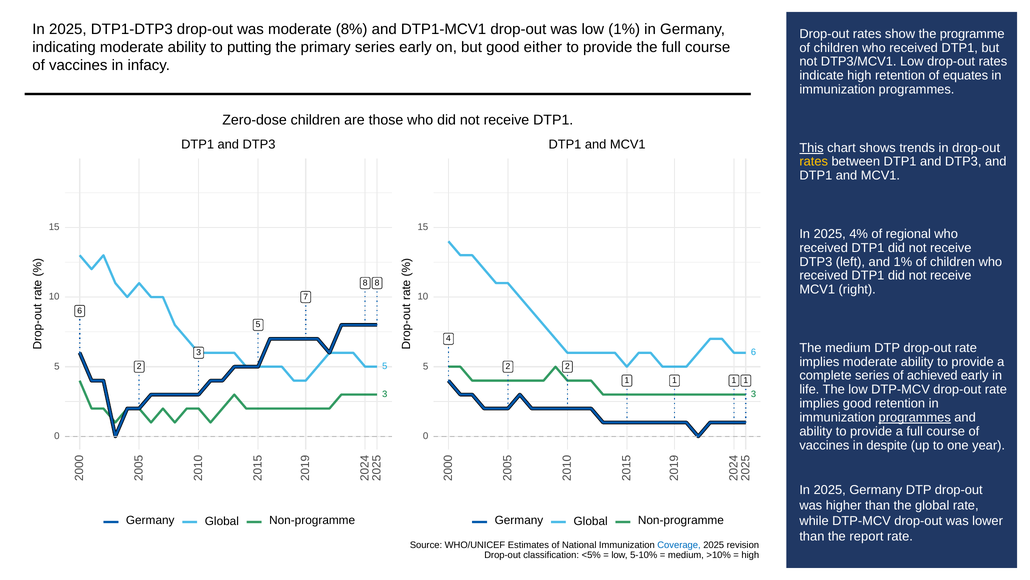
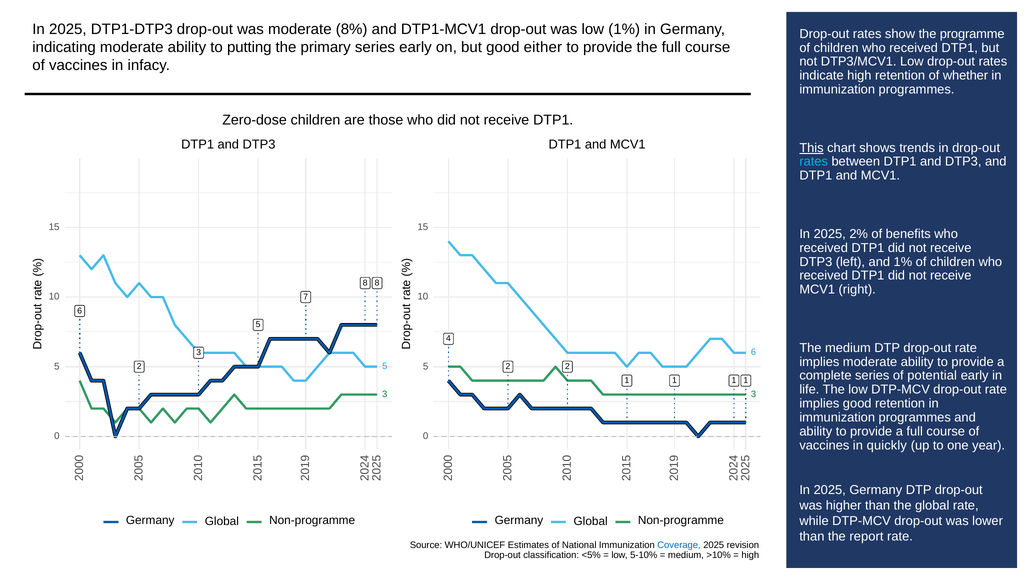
equates: equates -> whether (966, 76)
rates colour: yellow -> light blue (814, 162)
4%: 4% -> 2% (859, 234)
regional: regional -> benefits (908, 234)
achieved: achieved -> potential (932, 375)
programmes underline: present -> none (915, 417)
despite: despite -> quickly (887, 445)
